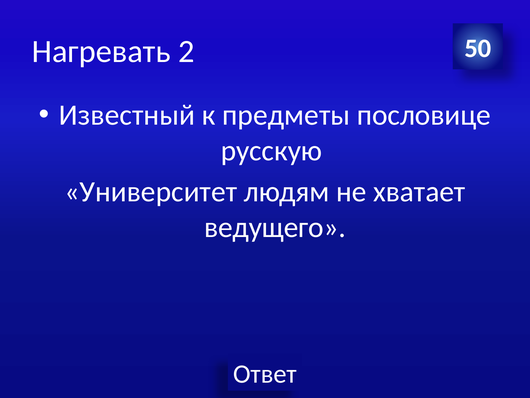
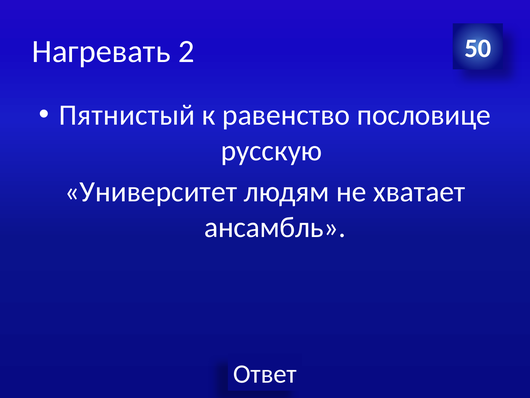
Известный: Известный -> Пятнистый (127, 115)
предметы: предметы -> равенство (286, 115)
ведущего: ведущего -> ансамбль (275, 227)
